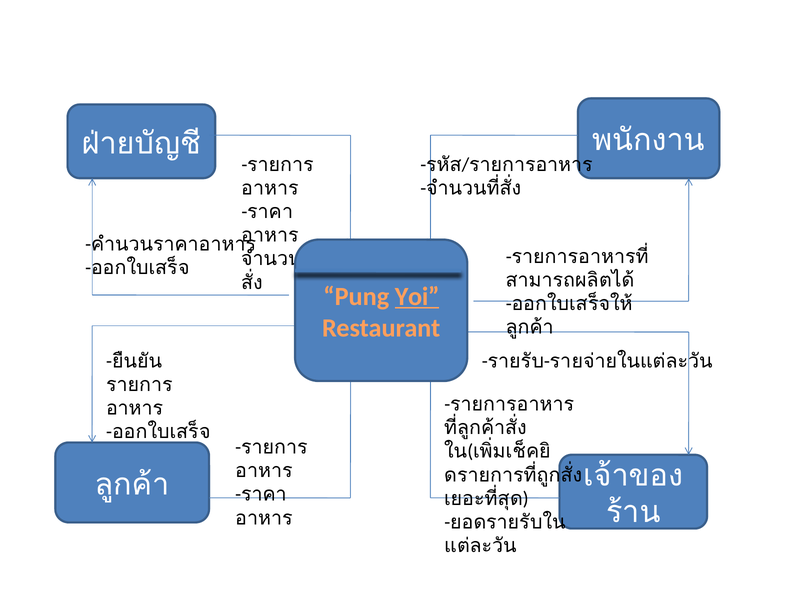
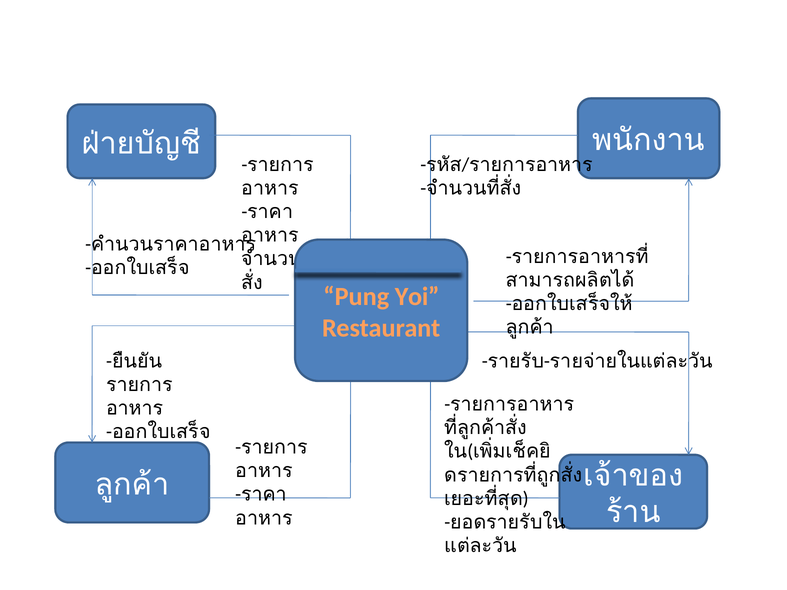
Yoi underline: present -> none (417, 297)
